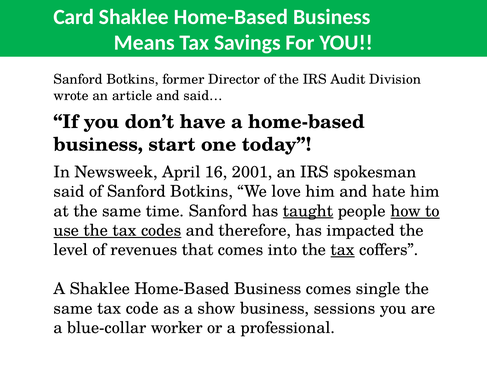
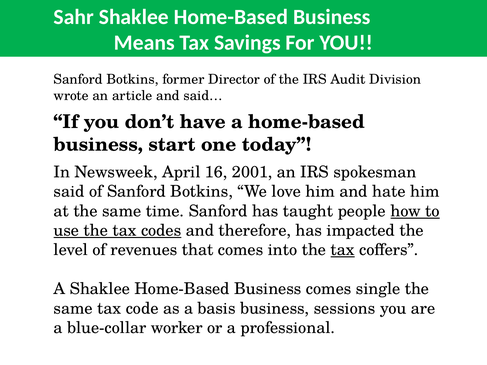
Card: Card -> Sahr (74, 17)
taught underline: present -> none (308, 211)
show: show -> basis (217, 309)
